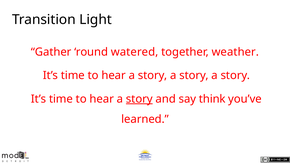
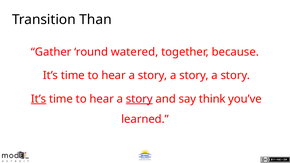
Light: Light -> Than (96, 20)
weather: weather -> because (235, 52)
It’s underline: none -> present (39, 99)
